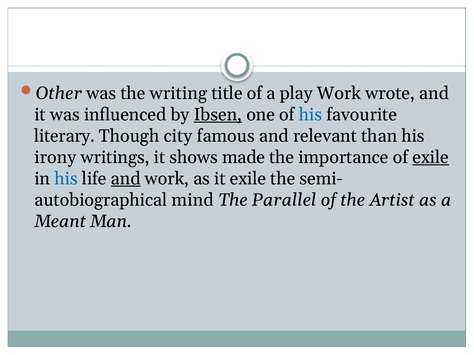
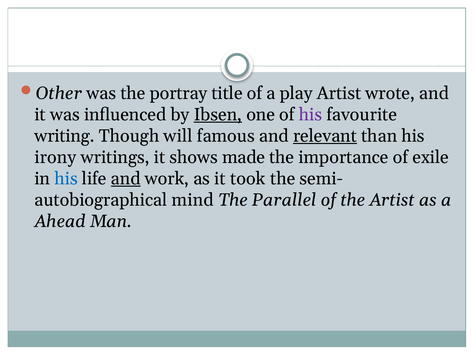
writing: writing -> portray (179, 93)
play Work: Work -> Artist (339, 93)
his colour: blue -> purple (311, 115)
literary: literary -> writing (65, 136)
city: city -> will (178, 136)
relevant underline: none -> present (325, 136)
exile underline: present -> none (431, 157)
it exile: exile -> took (248, 179)
Meant: Meant -> Ahead (60, 222)
